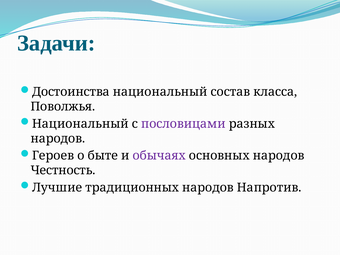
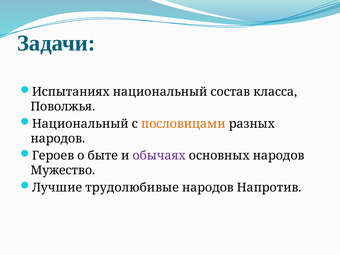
Достоинства: Достоинства -> Испытаниях (71, 92)
пословицами colour: purple -> orange (183, 124)
Честность: Честность -> Мужество (63, 170)
традиционных: традиционных -> трудолюбивые (132, 188)
